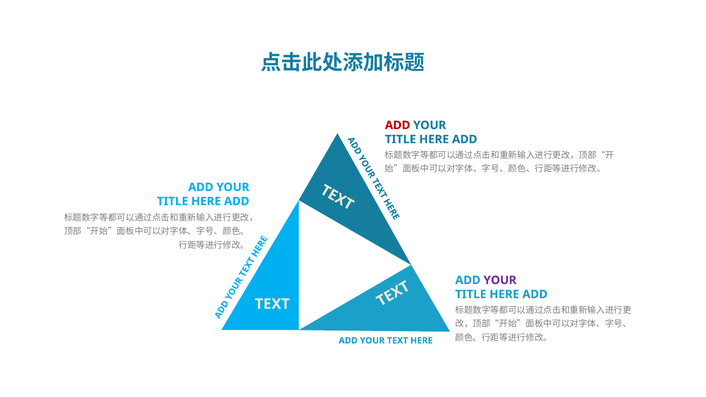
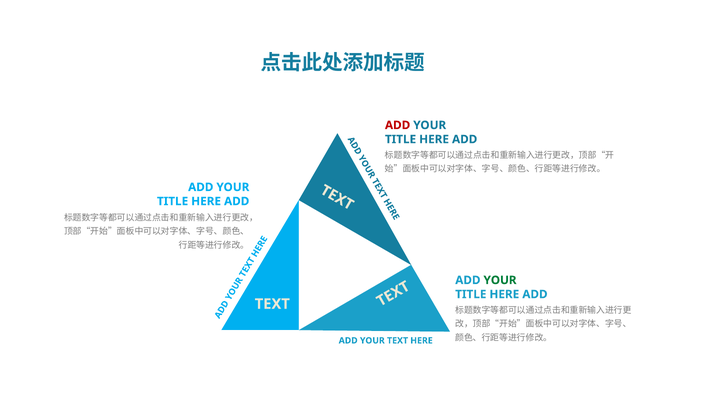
YOUR colour: purple -> green (500, 280)
